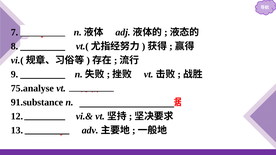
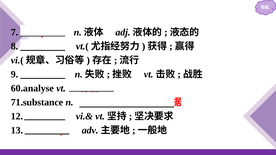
75.analyse: 75.analyse -> 60.analyse (32, 88)
91.substance: 91.substance -> 71.substance (37, 102)
